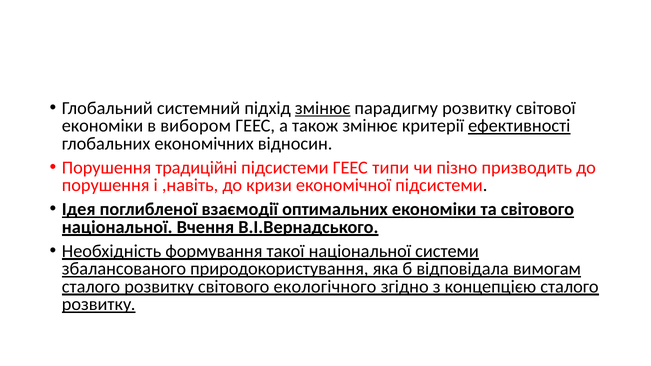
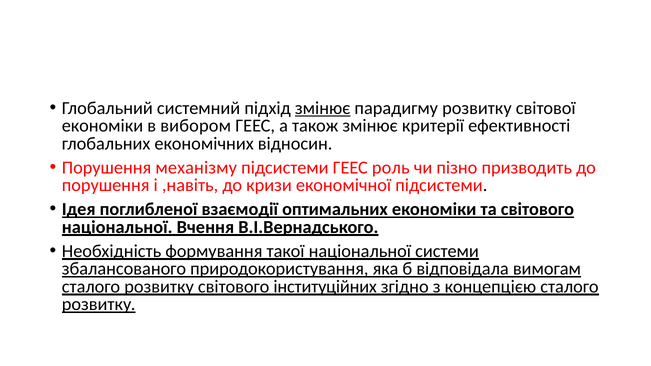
ефективності underline: present -> none (519, 126)
традиційні: традиційні -> механізму (196, 168)
типи: типи -> роль (391, 168)
екологічного: екологічного -> інституційних (325, 287)
